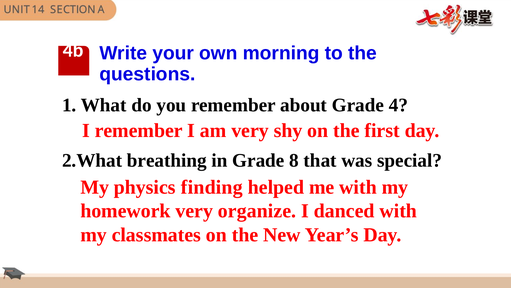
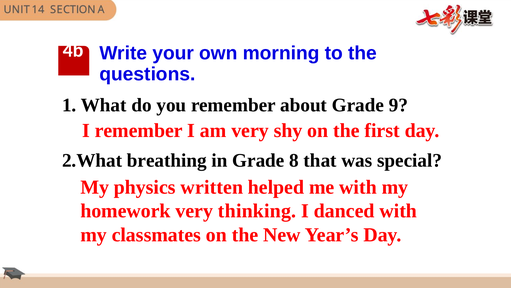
4: 4 -> 9 (398, 105)
finding: finding -> written (212, 187)
organize: organize -> thinking (257, 211)
